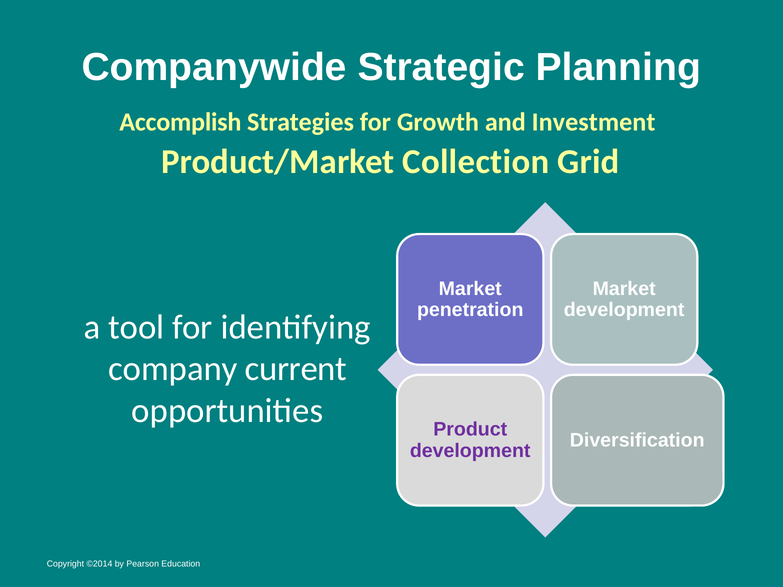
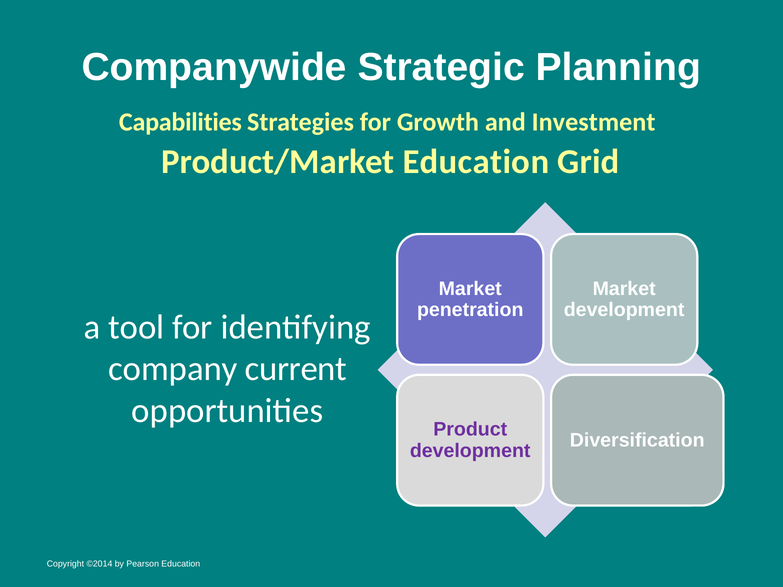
Accomplish: Accomplish -> Capabilities (180, 122)
Product/Market Collection: Collection -> Education (476, 162)
